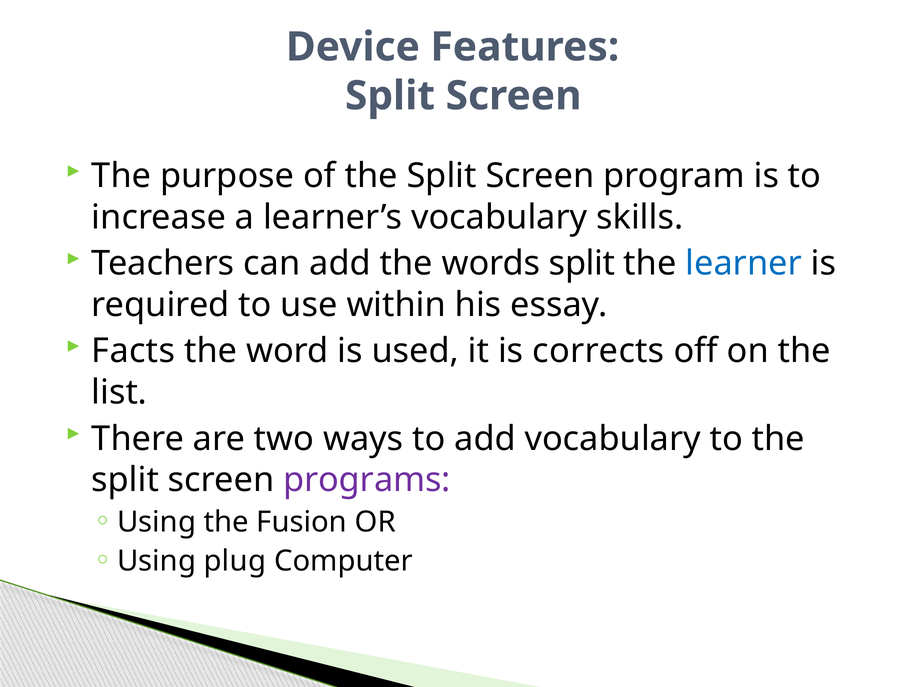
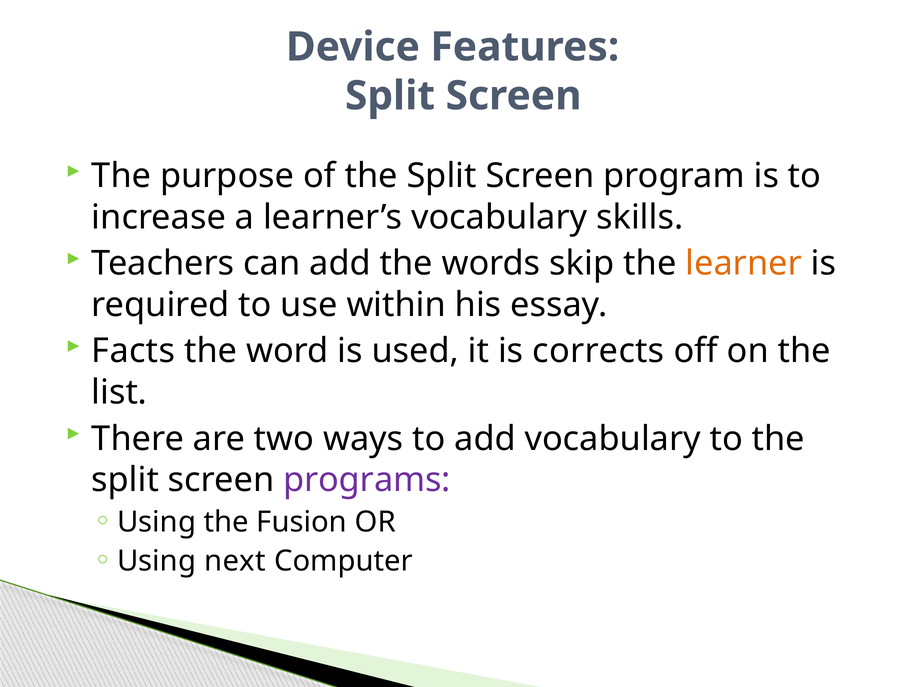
words split: split -> skip (582, 264)
learner colour: blue -> orange (744, 264)
plug: plug -> next (235, 561)
